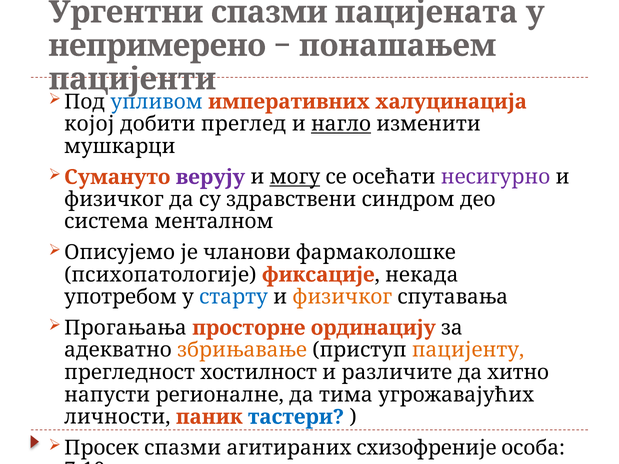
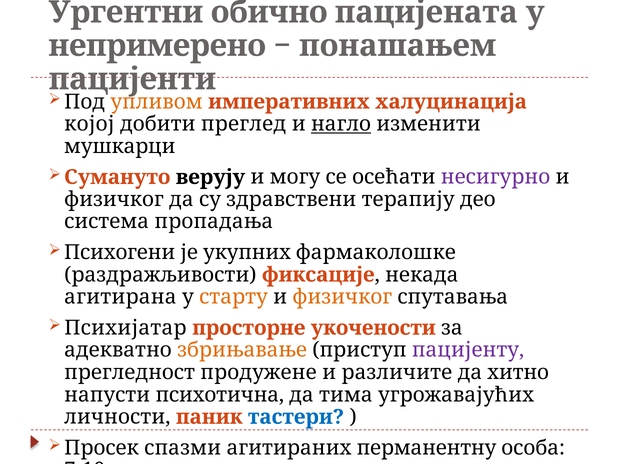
Ургентни спазми: спазми -> обично (269, 12)
упливом colour: blue -> orange (157, 102)
верују colour: purple -> black (210, 177)
могу underline: present -> none (295, 177)
синдром: синдром -> терапију (408, 200)
менталном: менталном -> пропадања (214, 222)
Описујемо: Описујемо -> Психогени (120, 253)
чланови: чланови -> укупних (247, 253)
психопатологије: психопатологије -> раздражљивости (160, 275)
употребом: употребом -> агитирана (120, 297)
старту colour: blue -> orange (234, 297)
Прогањања: Прогањања -> Психијатар (125, 328)
ординацију: ординацију -> укочености (373, 328)
пацијенту colour: orange -> purple (468, 350)
хостилност: хостилност -> продужене (259, 373)
регионалне: регионалне -> психотична (220, 395)
схизофреније: схизофреније -> перманентну (427, 448)
